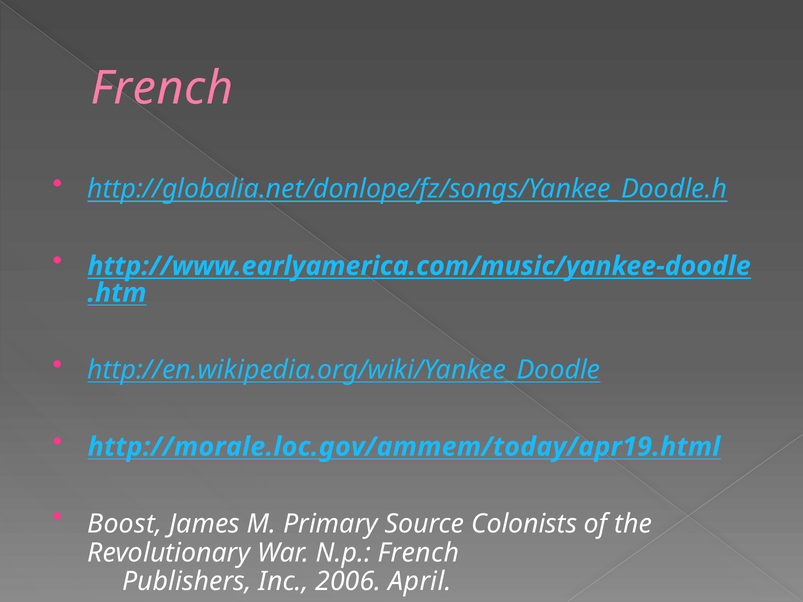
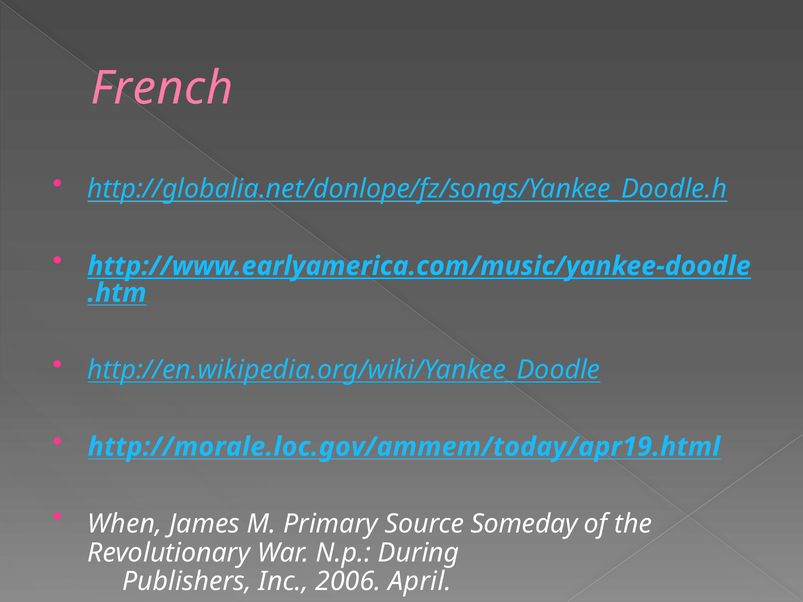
Boost: Boost -> When (125, 524)
Colonists: Colonists -> Someday (524, 524)
N.p French: French -> During (419, 553)
